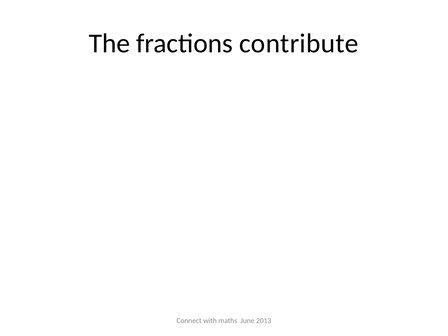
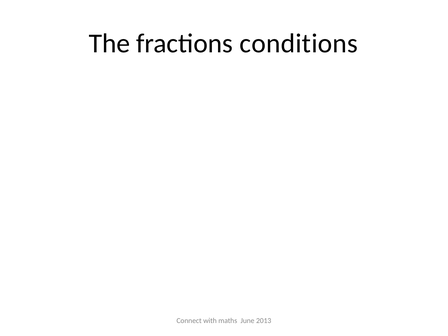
contribute: contribute -> conditions (299, 43)
